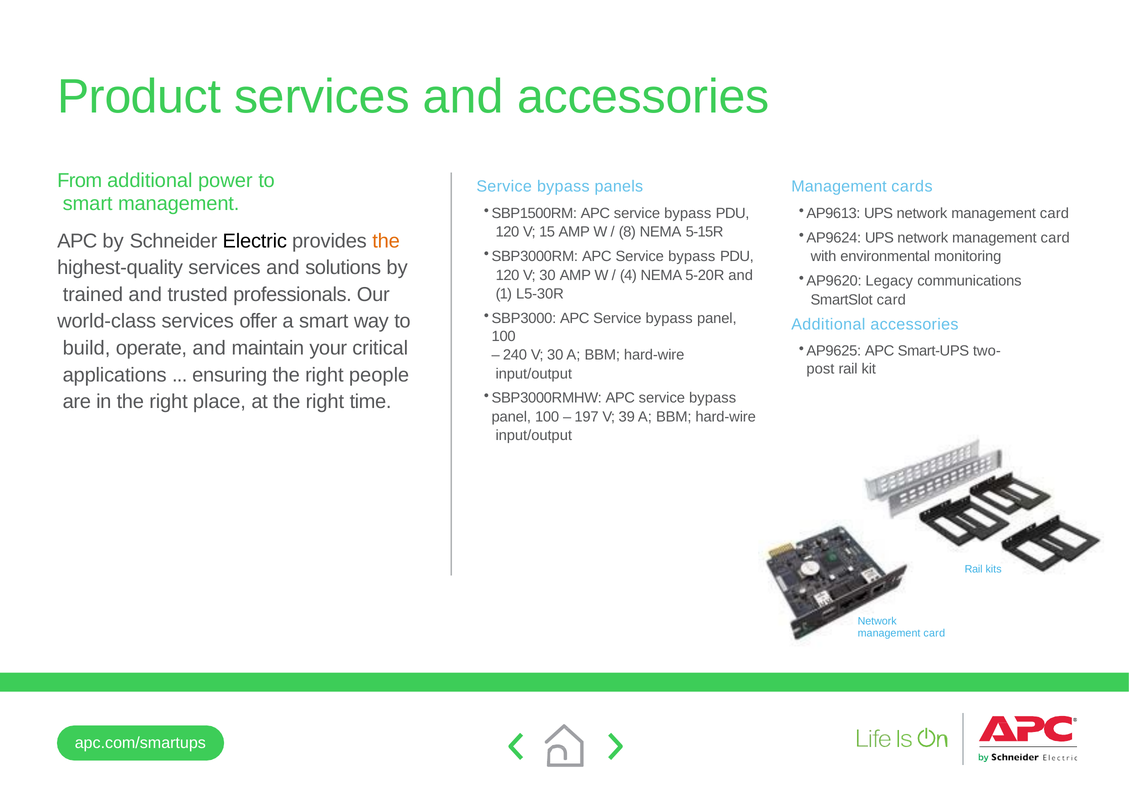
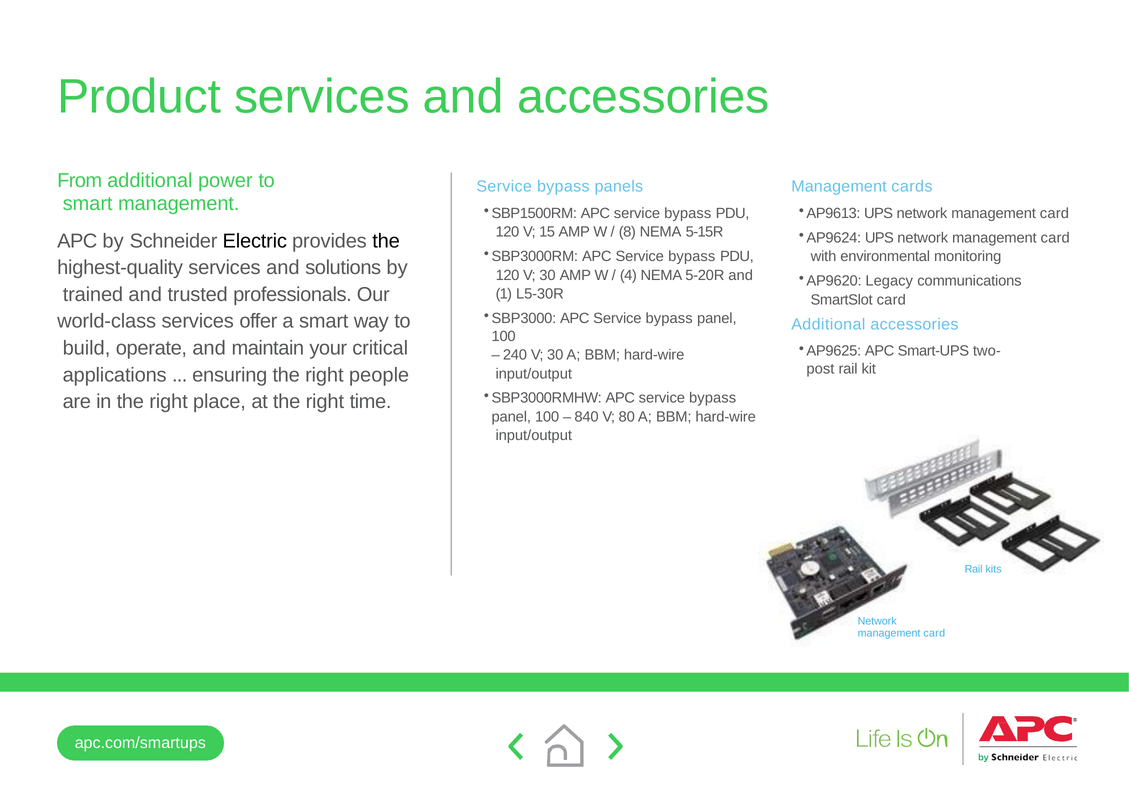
the colour: orange -> black (386, 241)
197: 197 -> 840 (587, 417)
39: 39 -> 80 (627, 417)
